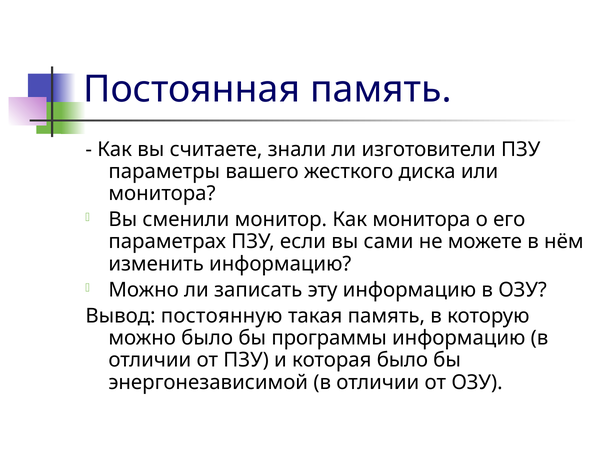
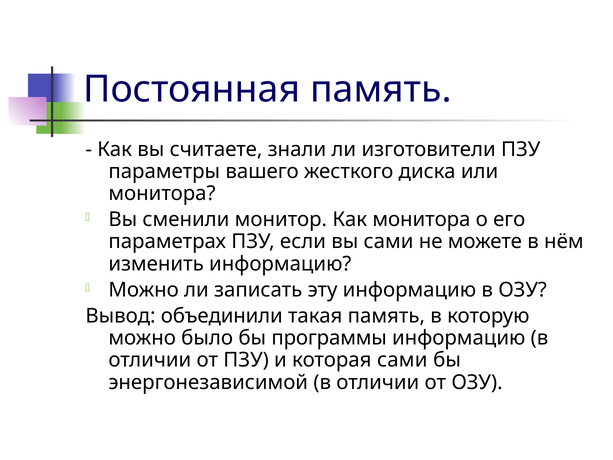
постоянную: постоянную -> объединили (222, 316)
которая было: было -> сами (402, 360)
